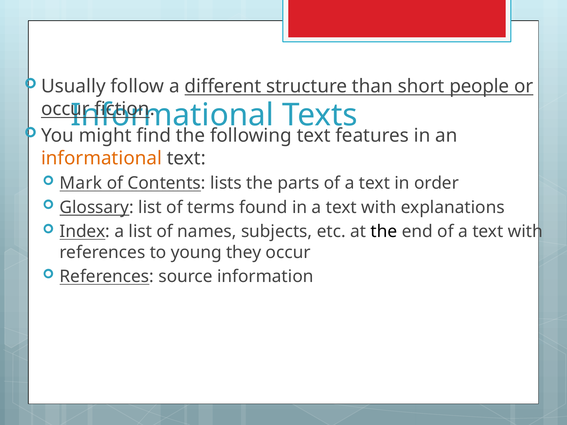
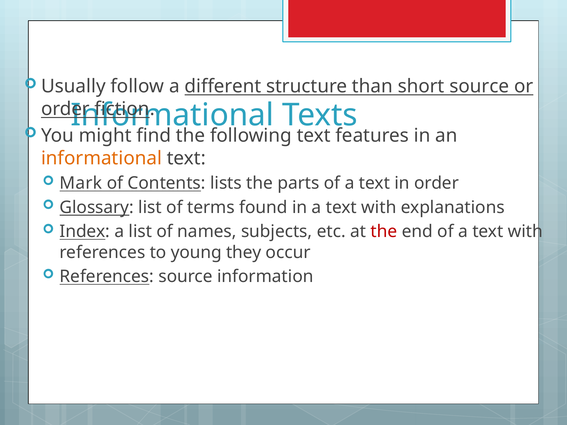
short people: people -> source (479, 86)
occur: occur -> order (65, 109)
the colour: black -> red (384, 232)
